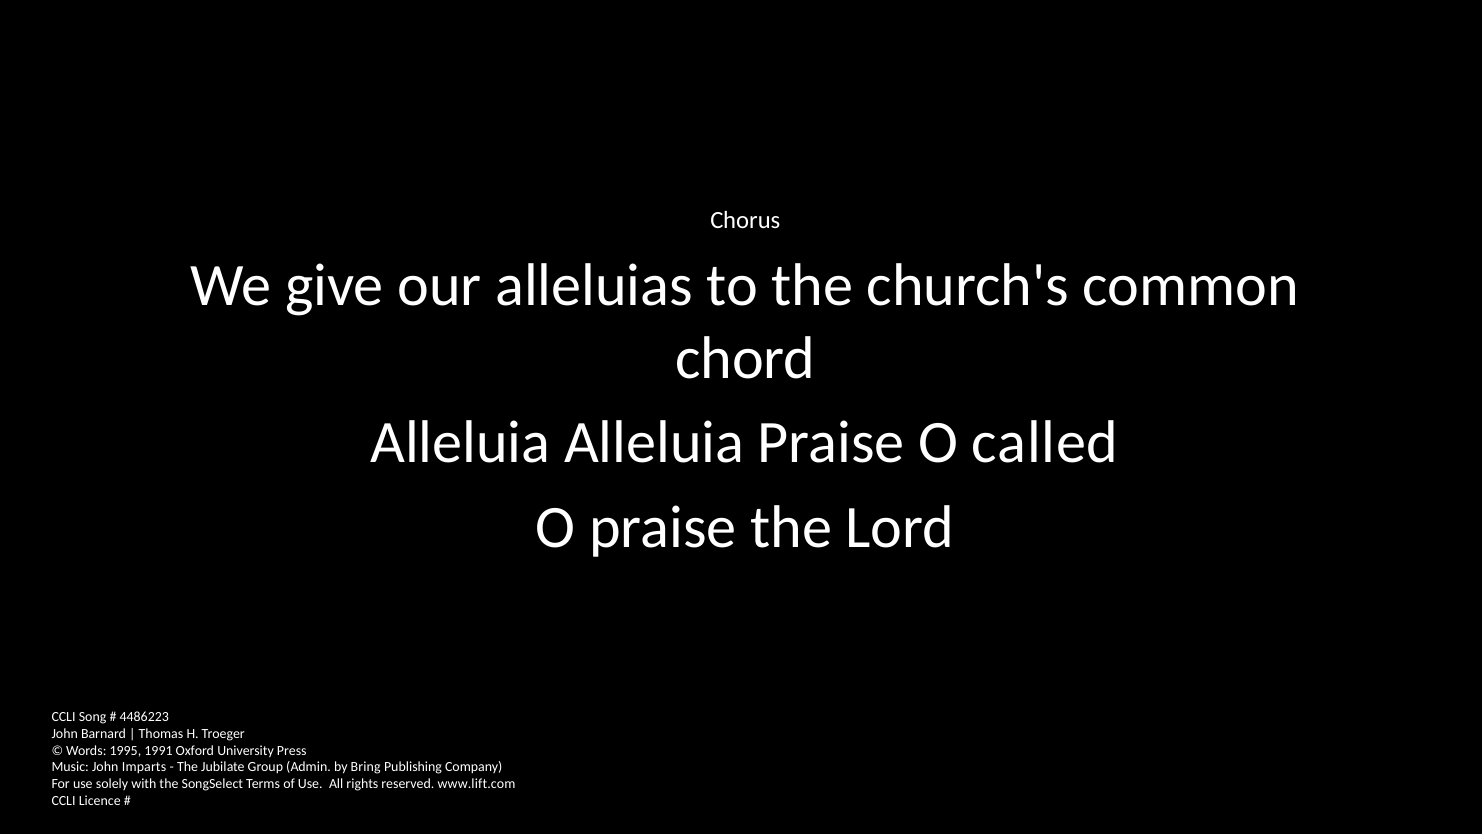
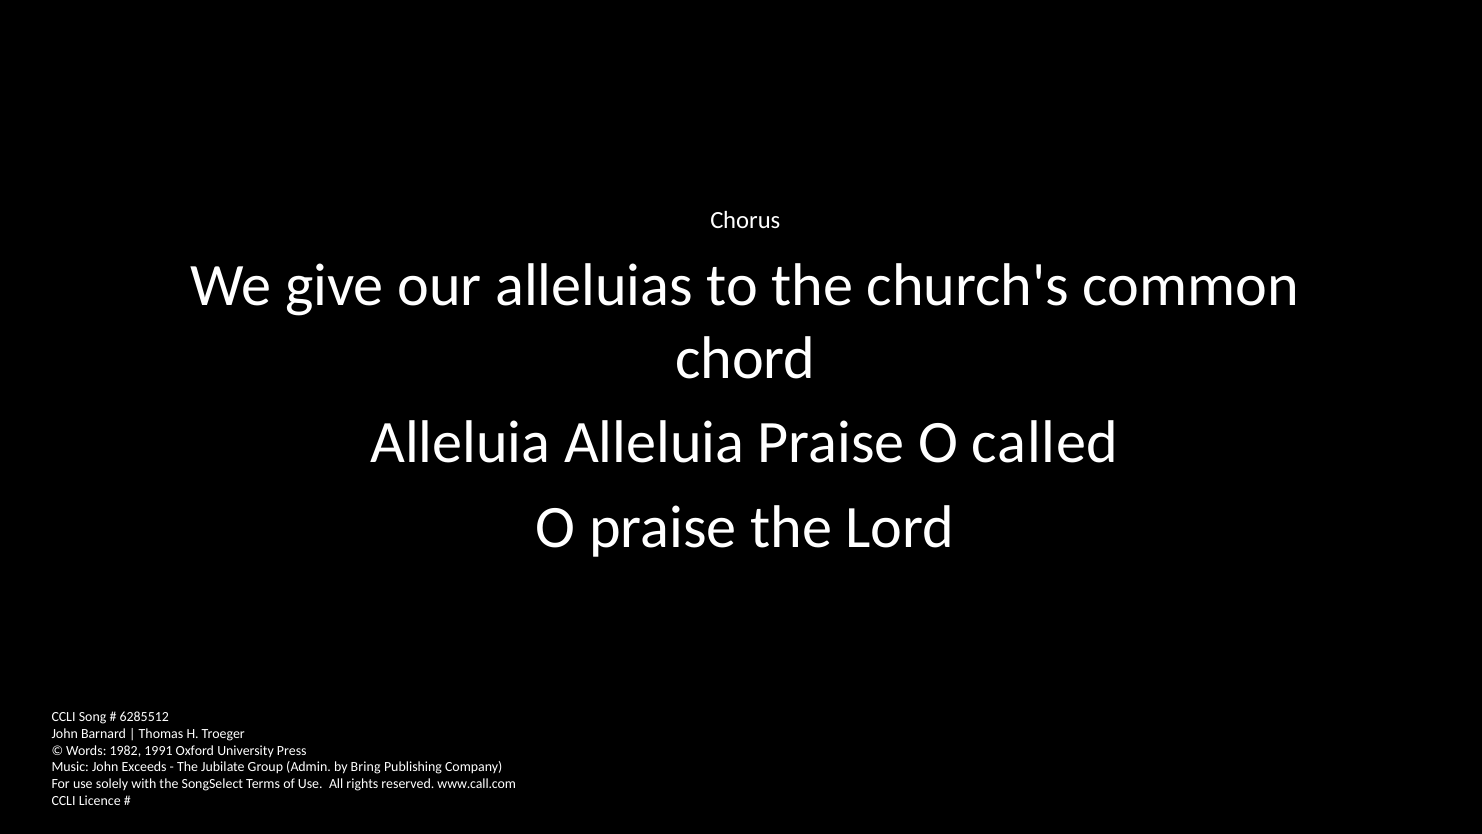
4486223: 4486223 -> 6285512 (144, 717)
1995: 1995 -> 1982 (125, 750)
Imparts: Imparts -> Exceeds (144, 767)
www.lift.com: www.lift.com -> www.call.com (477, 784)
